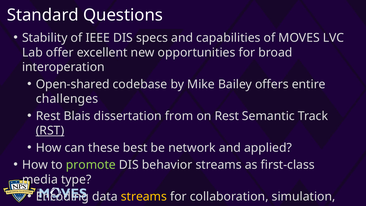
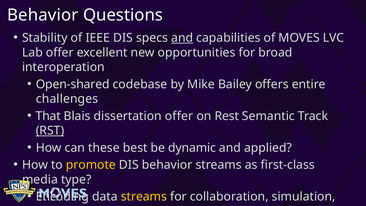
Standard: Standard -> Behavior (43, 15)
and underline: none -> present (182, 38)
Rest: Rest -> That (48, 116)
dissertation from: from -> offer (179, 116)
network: network -> dynamic (192, 148)
promote colour: light green -> yellow (91, 165)
